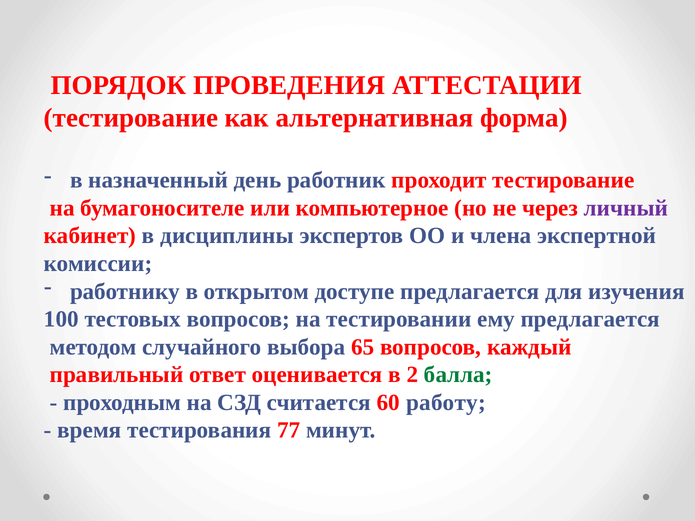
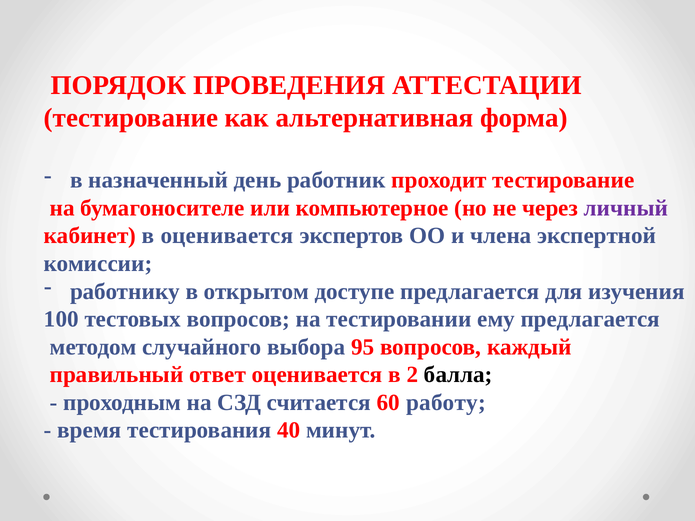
в дисциплины: дисциплины -> оценивается (227, 236)
65: 65 -> 95 (363, 347)
балла colour: green -> black (458, 375)
77: 77 -> 40 (289, 431)
